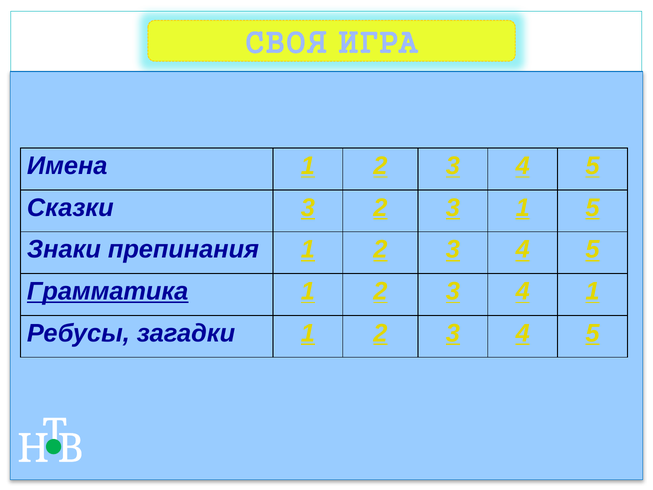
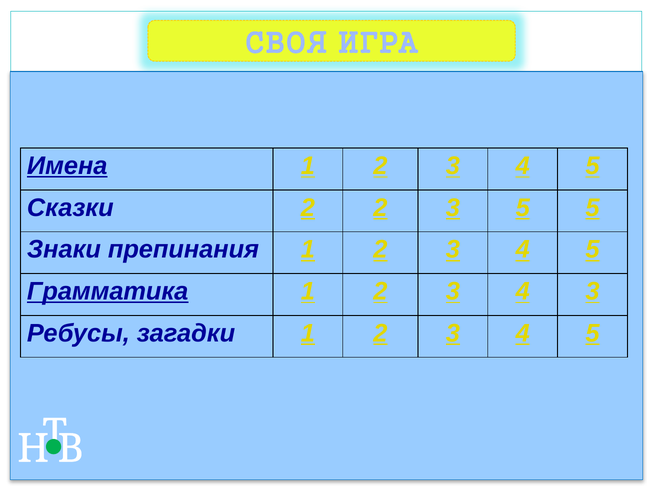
Имена underline: none -> present (67, 166)
Сказки 3: 3 -> 2 (308, 208)
3 1: 1 -> 5 (523, 208)
4 1: 1 -> 3 (593, 291)
